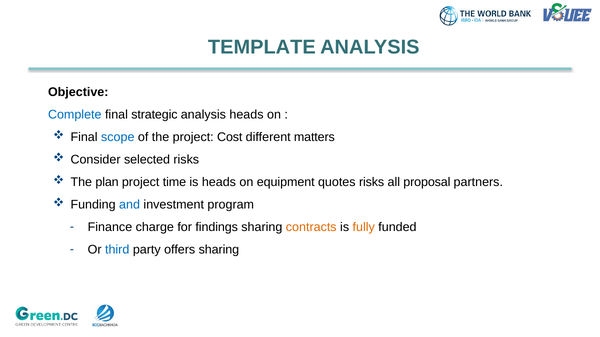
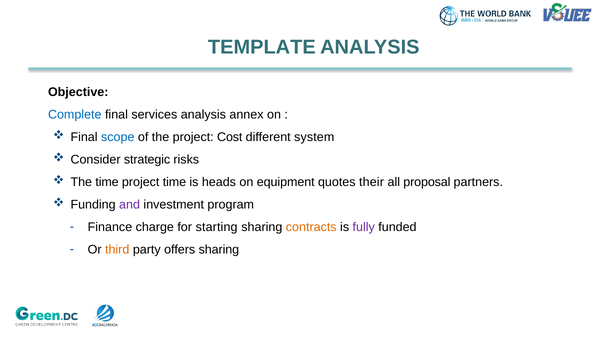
strategic: strategic -> services (154, 115)
analysis heads: heads -> annex (246, 115)
matters: matters -> system (314, 137)
selected: selected -> strategic (147, 160)
The plan: plan -> time (107, 182)
quotes risks: risks -> their (372, 182)
and colour: blue -> purple (130, 205)
findings: findings -> starting (217, 227)
fully colour: orange -> purple (364, 227)
third colour: blue -> orange (117, 250)
